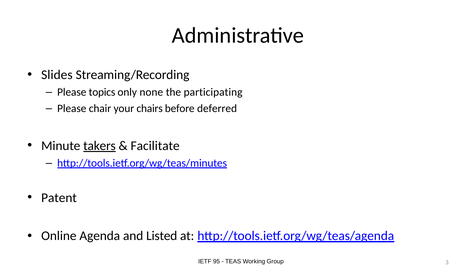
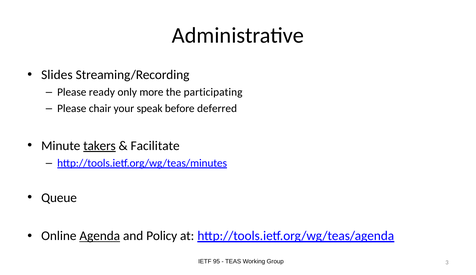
topics: topics -> ready (102, 92)
none: none -> more (151, 92)
chairs: chairs -> speak (150, 108)
Patent: Patent -> Queue (59, 197)
Agenda underline: none -> present (100, 236)
Listed: Listed -> Policy (162, 236)
